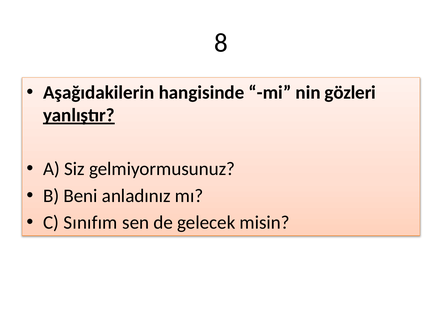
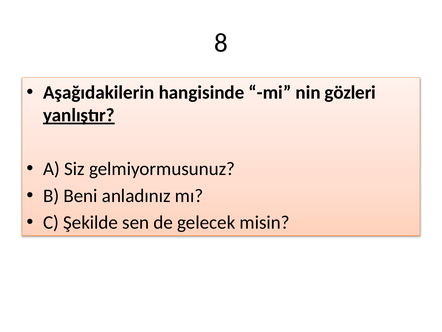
Sınıfım: Sınıfım -> Şekilde (91, 222)
